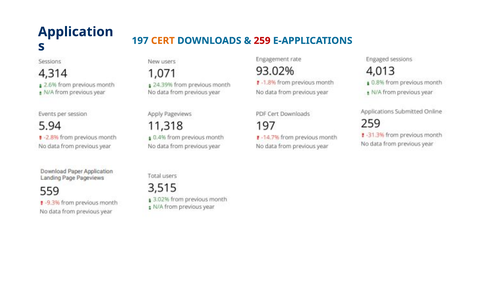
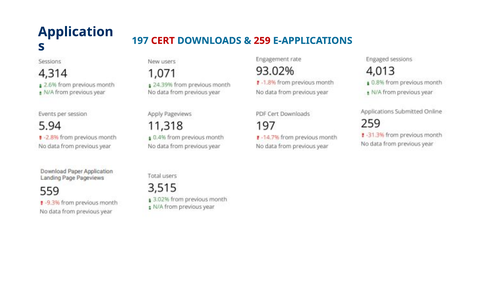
CERT colour: orange -> red (163, 41)
